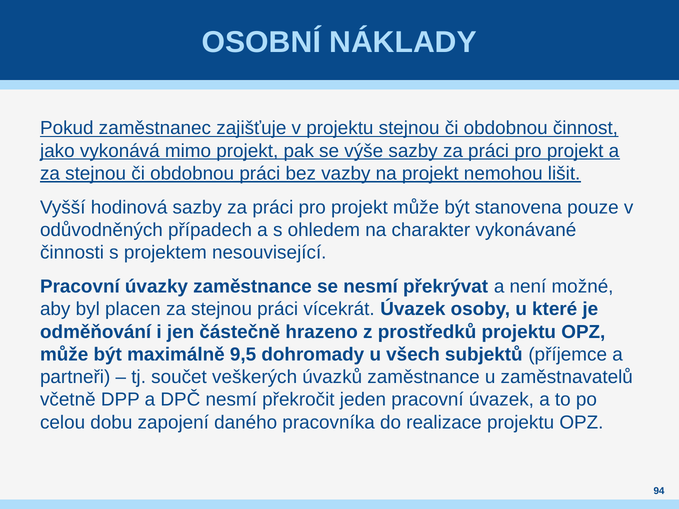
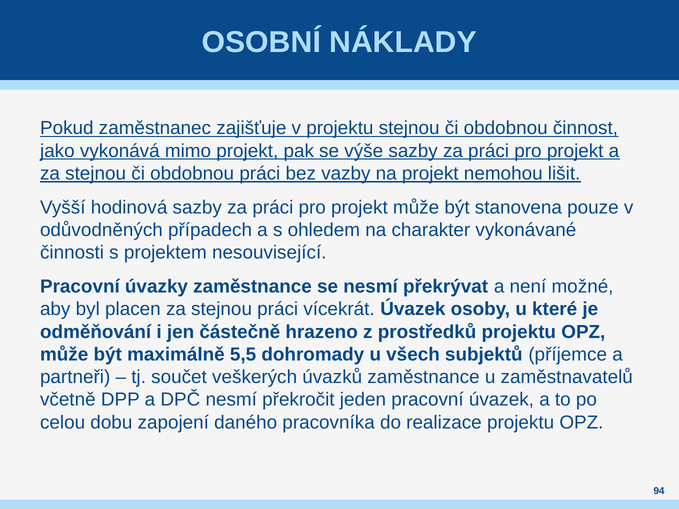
9,5: 9,5 -> 5,5 (243, 355)
